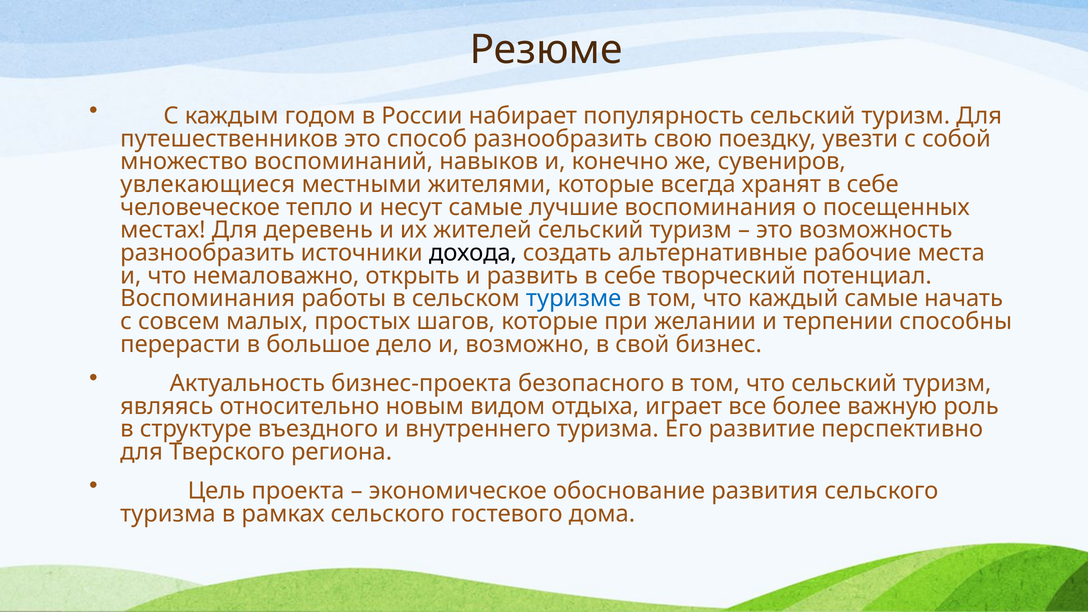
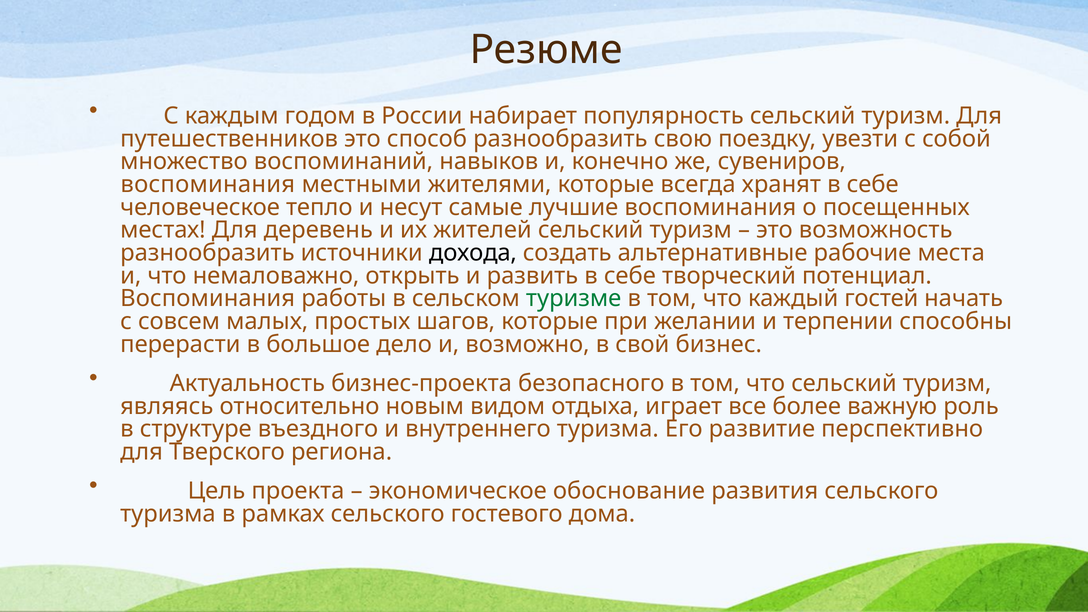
увлекающиеся: увлекающиеся -> воспоминания (208, 184)
туризме colour: blue -> green (574, 299)
каждый самые: самые -> гостей (881, 299)
